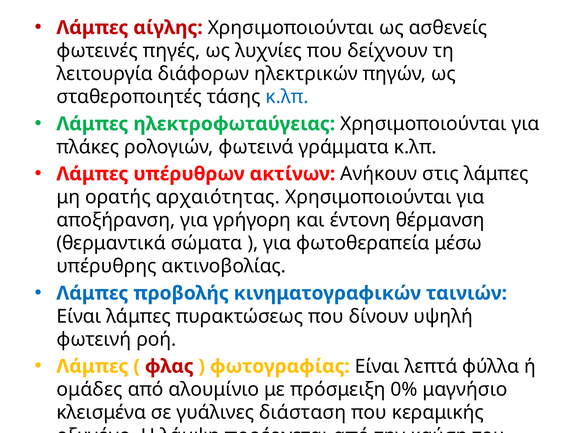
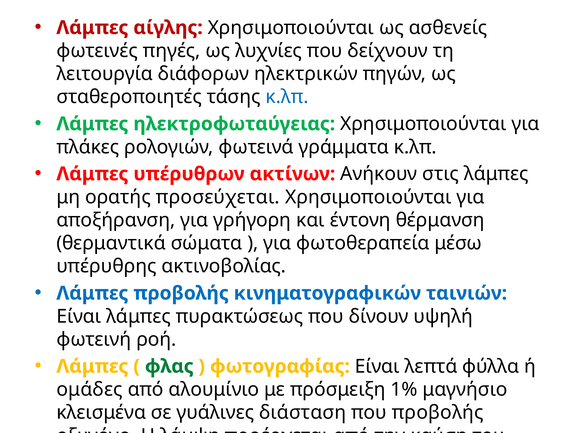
αρχαιότητας: αρχαιότητας -> προσεύχεται (218, 197)
φλας colour: red -> green (169, 367)
0%: 0% -> 1% (404, 390)
που κεραμικής: κεραμικής -> προβολής (438, 413)
